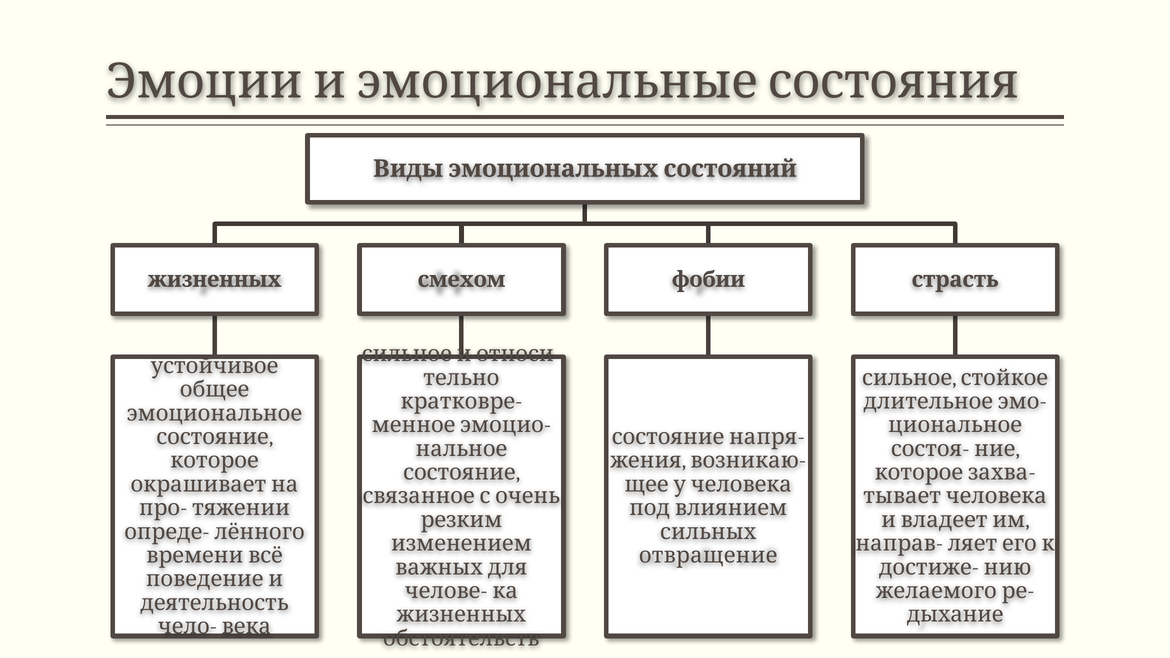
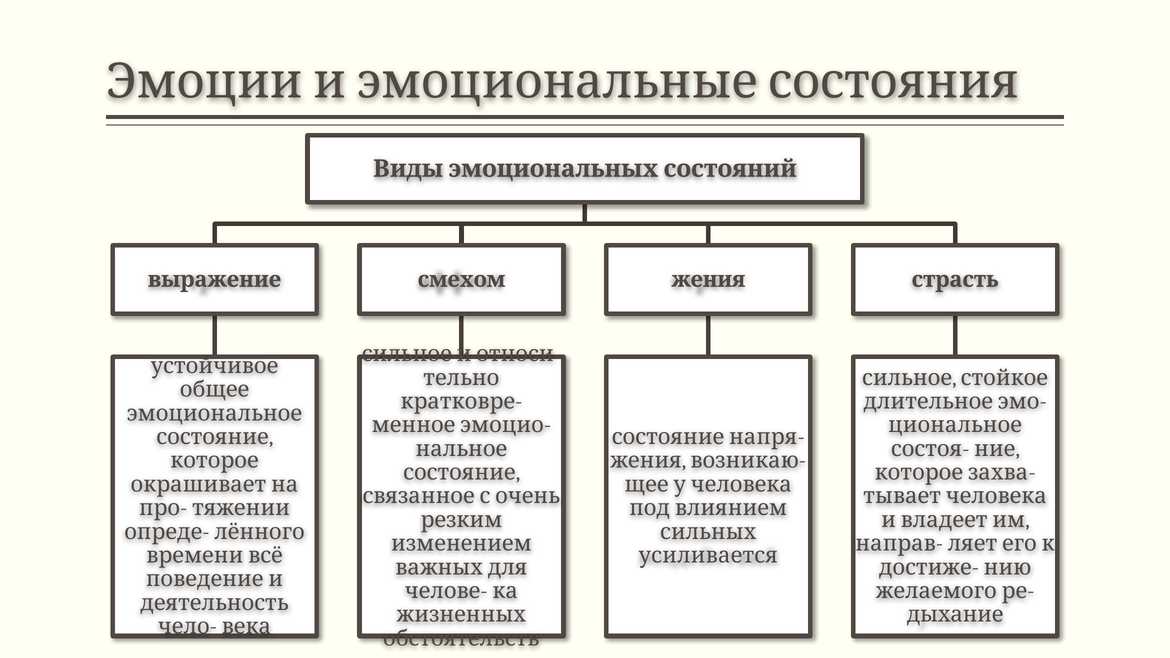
жизненных: жизненных -> выражение (215, 280)
фобии: фобии -> жения (708, 280)
отвращение: отвращение -> усиливается (708, 556)
